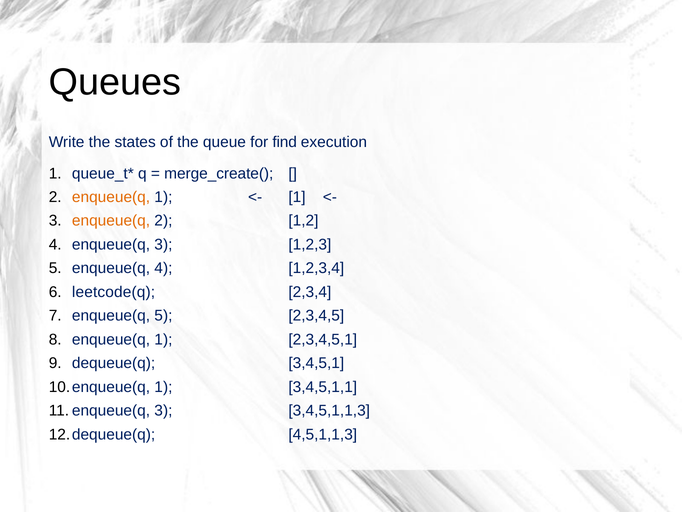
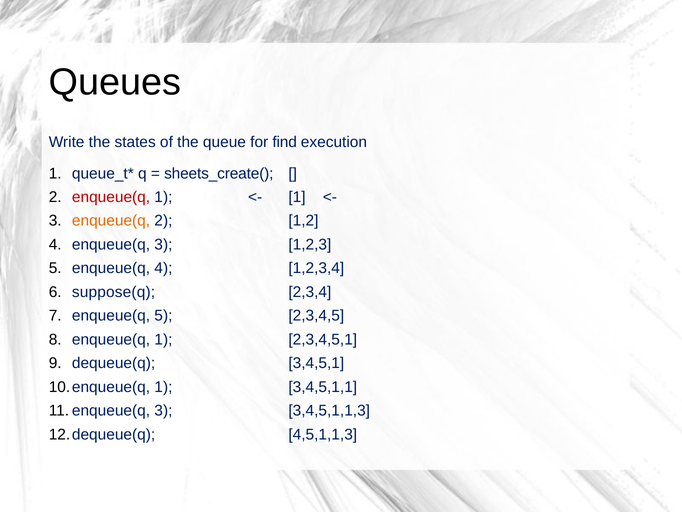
merge_create(: merge_create( -> sheets_create( (219, 173)
enqueue(q colour: orange -> red (111, 197)
leetcode(q: leetcode(q -> suppose(q (114, 292)
